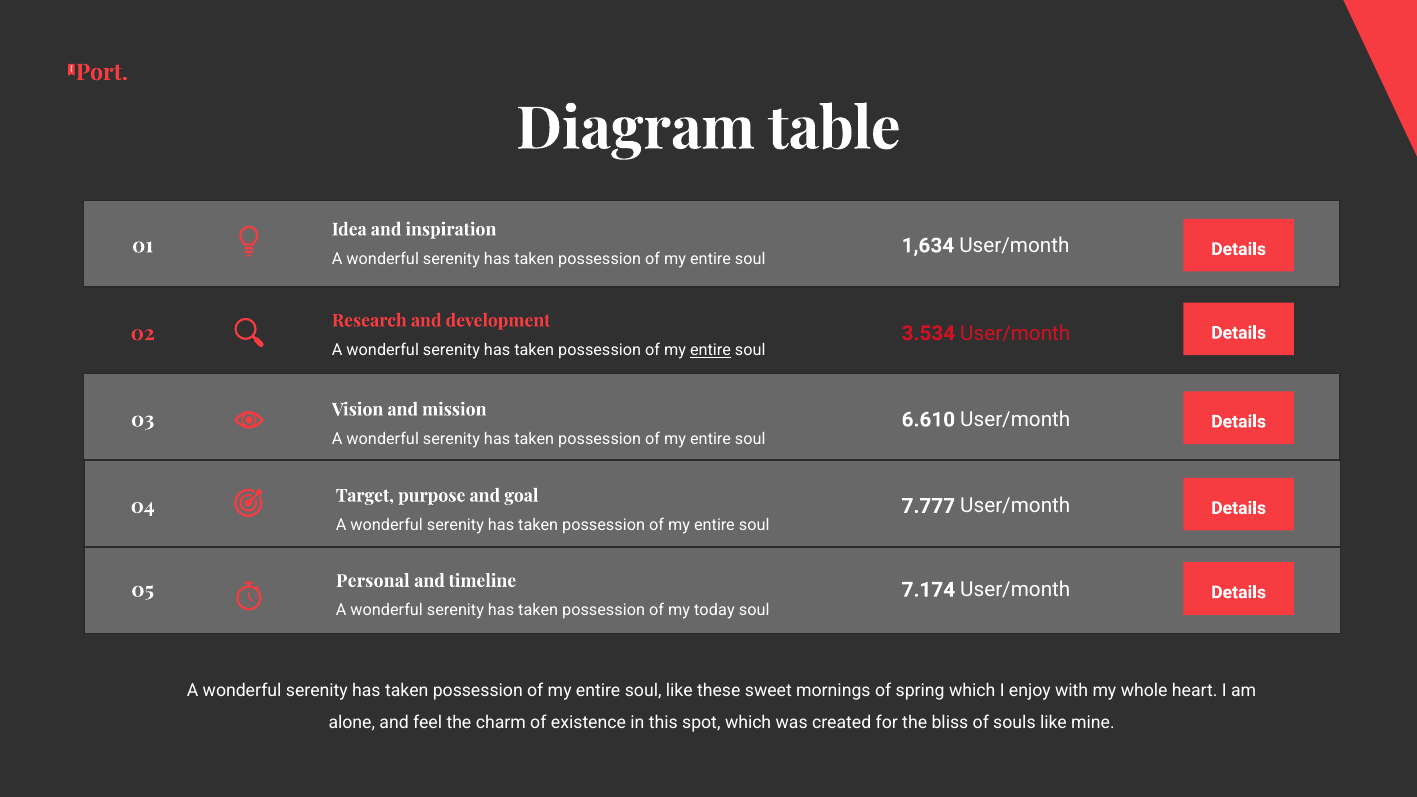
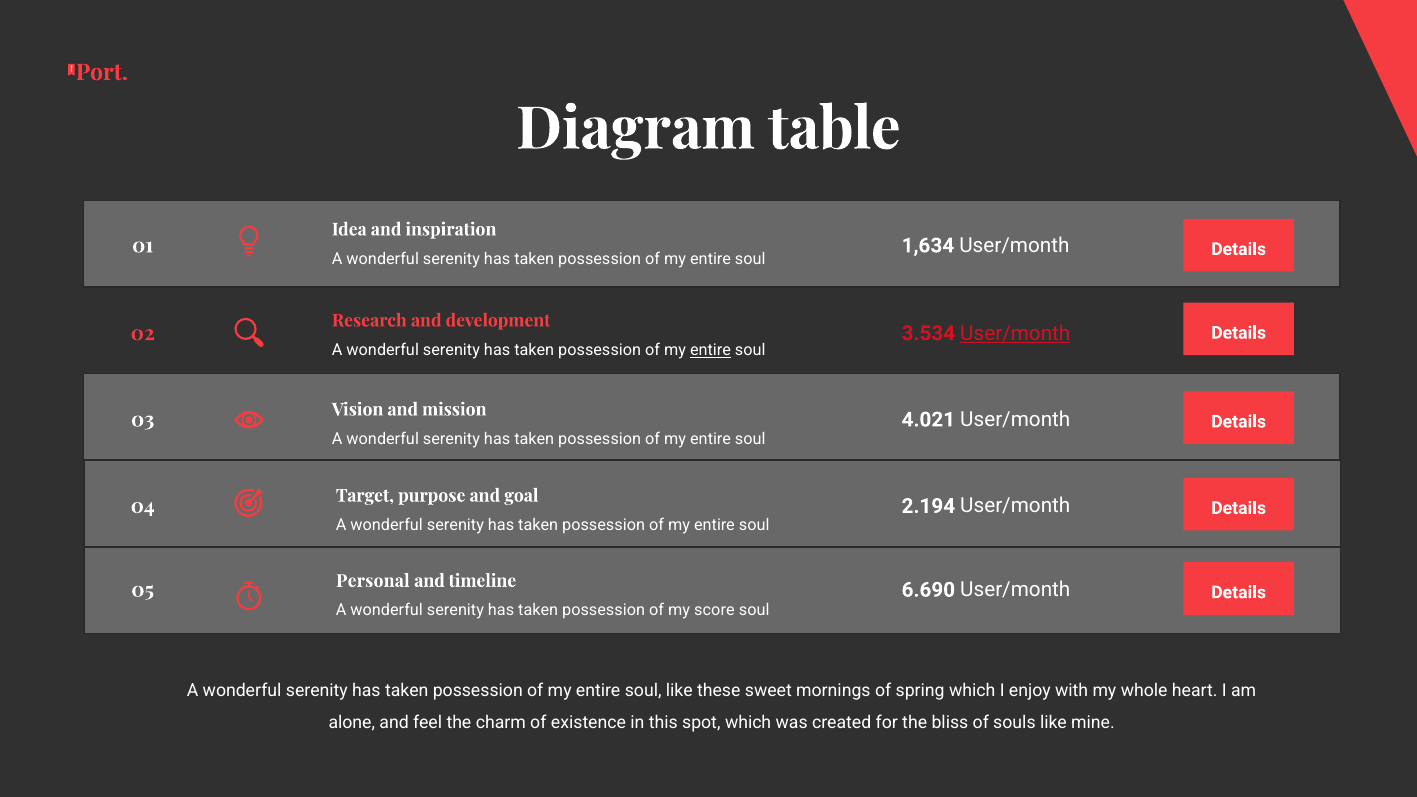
User/month underline: none -> present (1015, 333)
6.610: 6.610 -> 4.021 (928, 420)
7.777: 7.777 -> 2.194 (928, 506)
7.174: 7.174 -> 6.690 (928, 590)
today: today -> score (714, 610)
